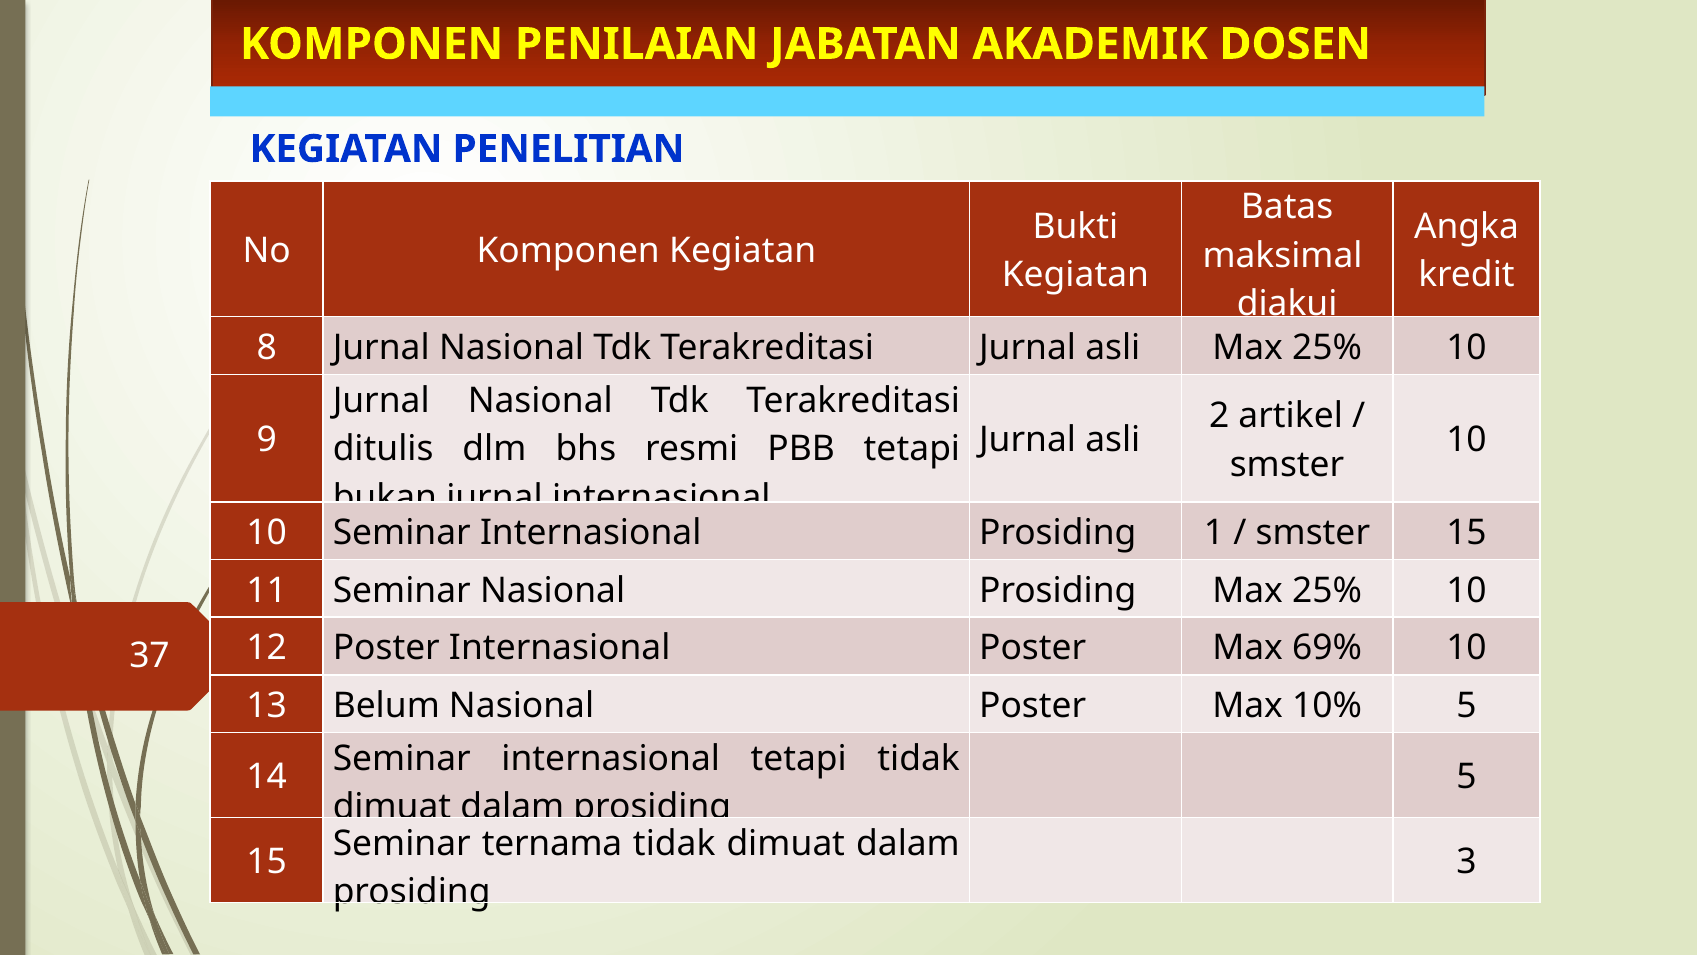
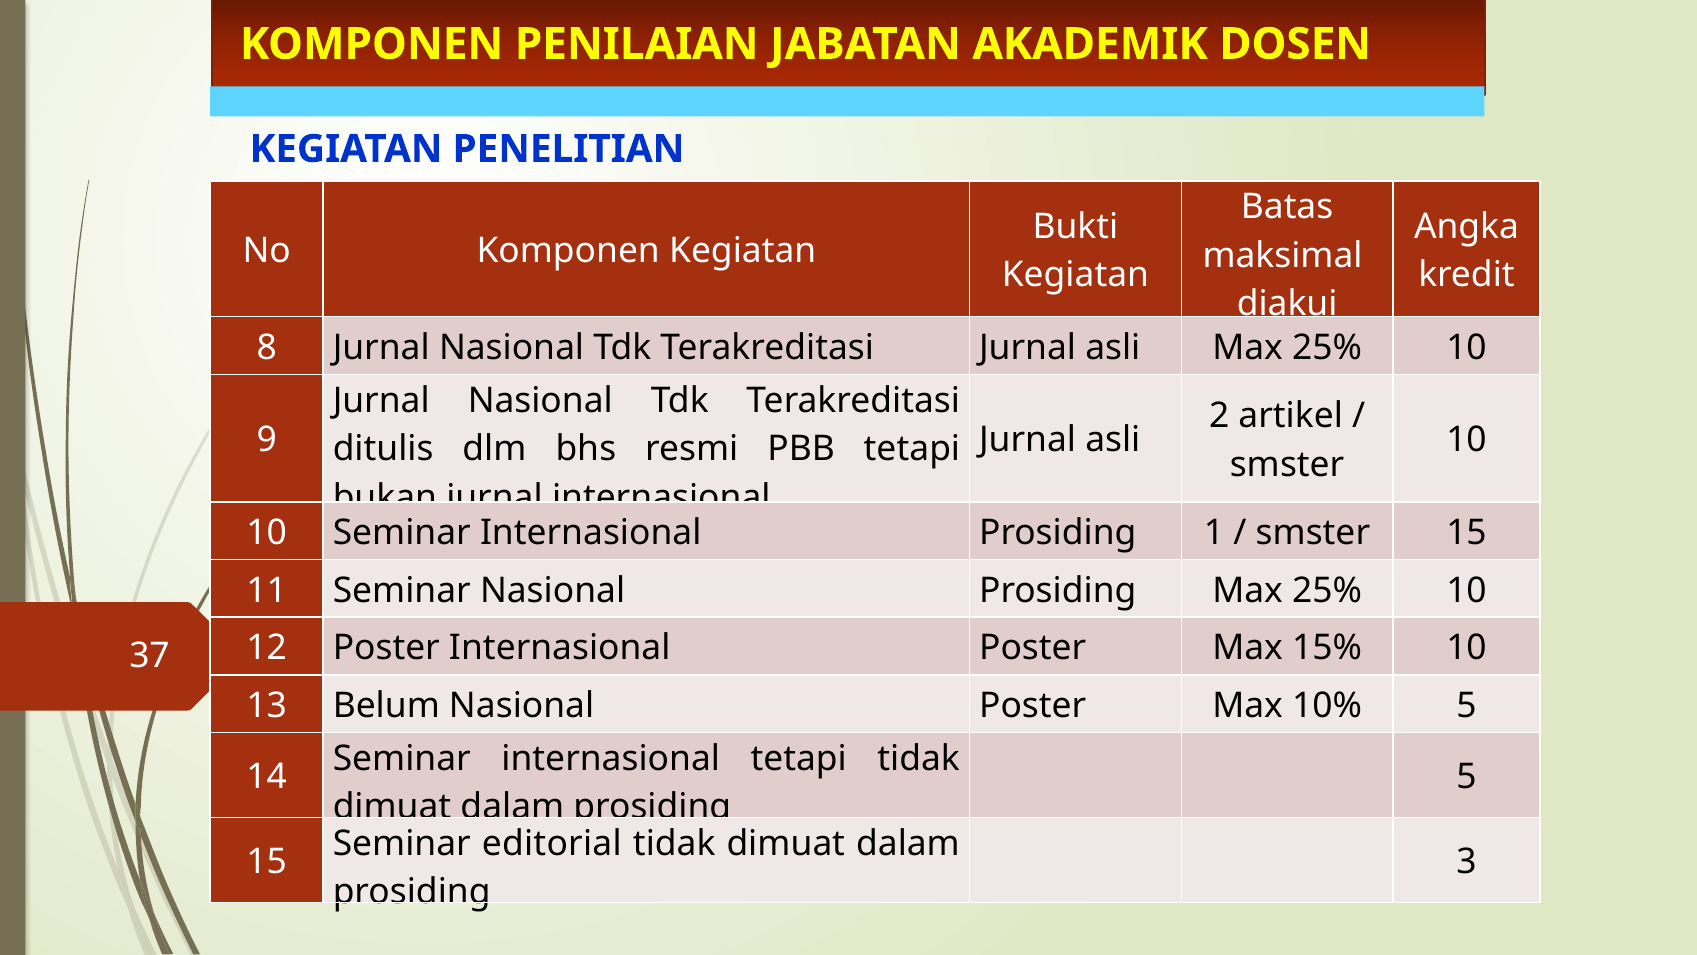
69%: 69% -> 15% (1327, 648)
ternama: ternama -> editorial (552, 843)
